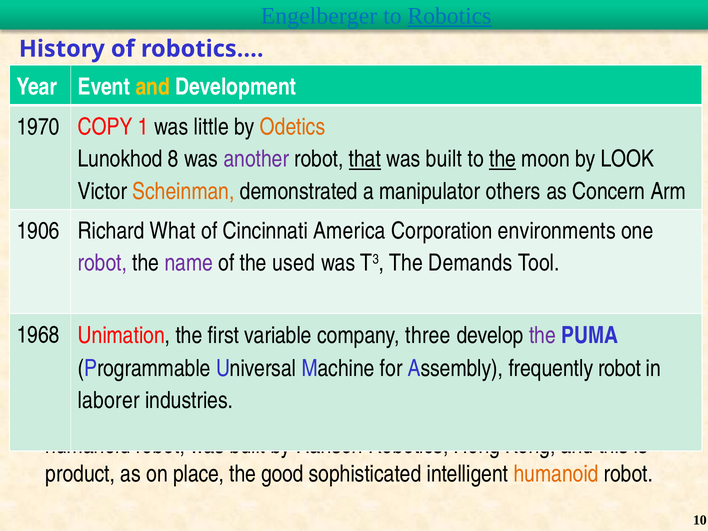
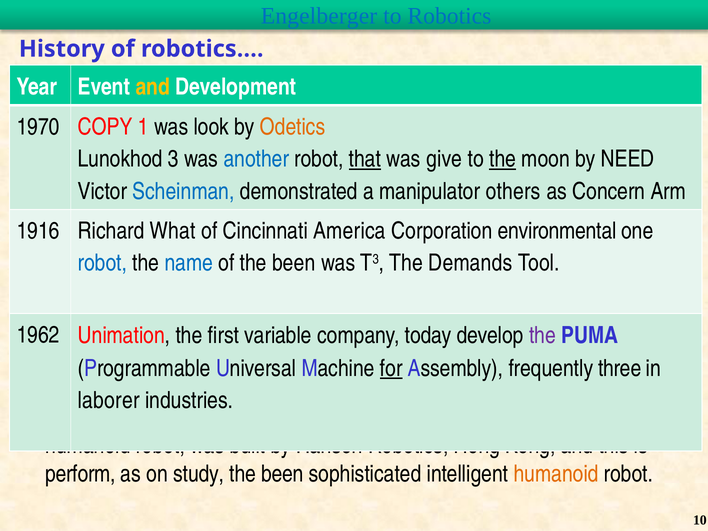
Robotics underline: present -> none (449, 16)
was little: little -> look (211, 127)
8: 8 -> 3 (173, 159)
another colour: purple -> blue (256, 159)
built: built -> give (444, 159)
LOOK: LOOK -> NEED (628, 159)
Scheinman colour: orange -> blue (183, 191)
1906: 1906 -> 1916 (38, 231)
environments: environments -> environmental (557, 231)
robot colour: purple -> blue (102, 263)
name colour: purple -> blue (189, 263)
of the used: used -> been (294, 263)
1968: 1968 -> 1962 (38, 335)
three: three -> today (428, 335)
for underline: none -> present (391, 368)
frequently robot: robot -> three (620, 368)
product: product -> perform (80, 474)
place: place -> study (199, 474)
good: good -> been (283, 474)
